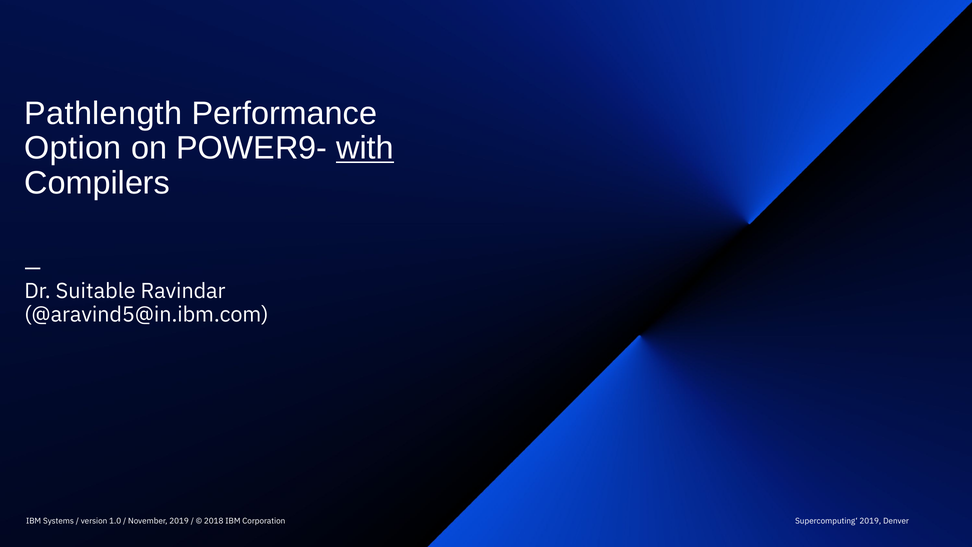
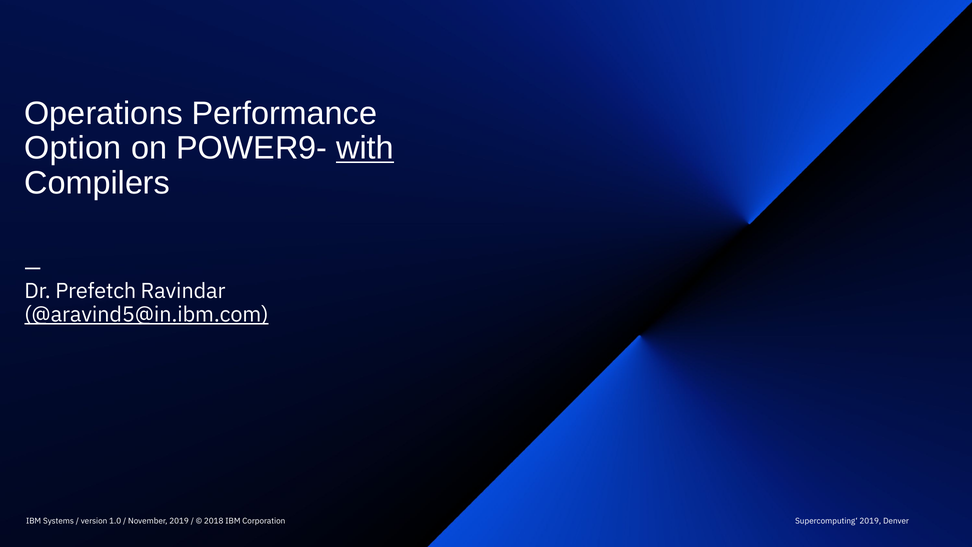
Pathlength: Pathlength -> Operations (104, 113)
Suitable: Suitable -> Prefetch (96, 291)
@aravind5@in.ibm.com underline: none -> present (146, 314)
